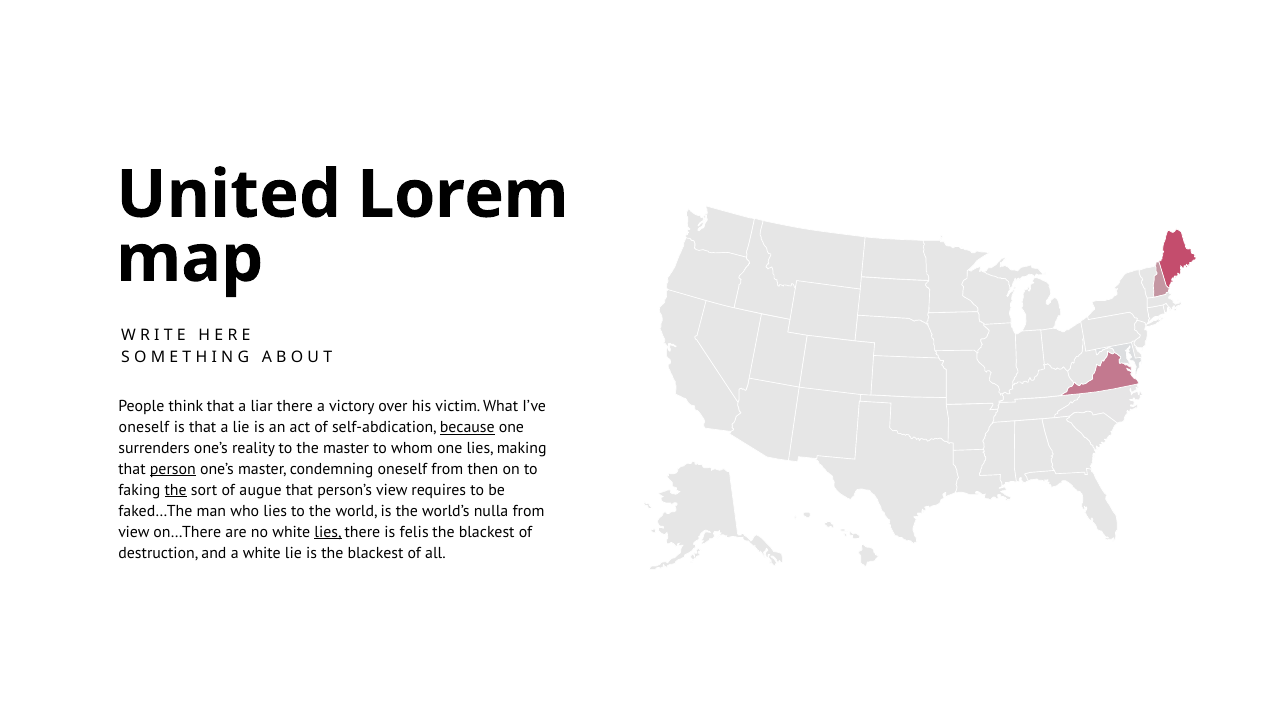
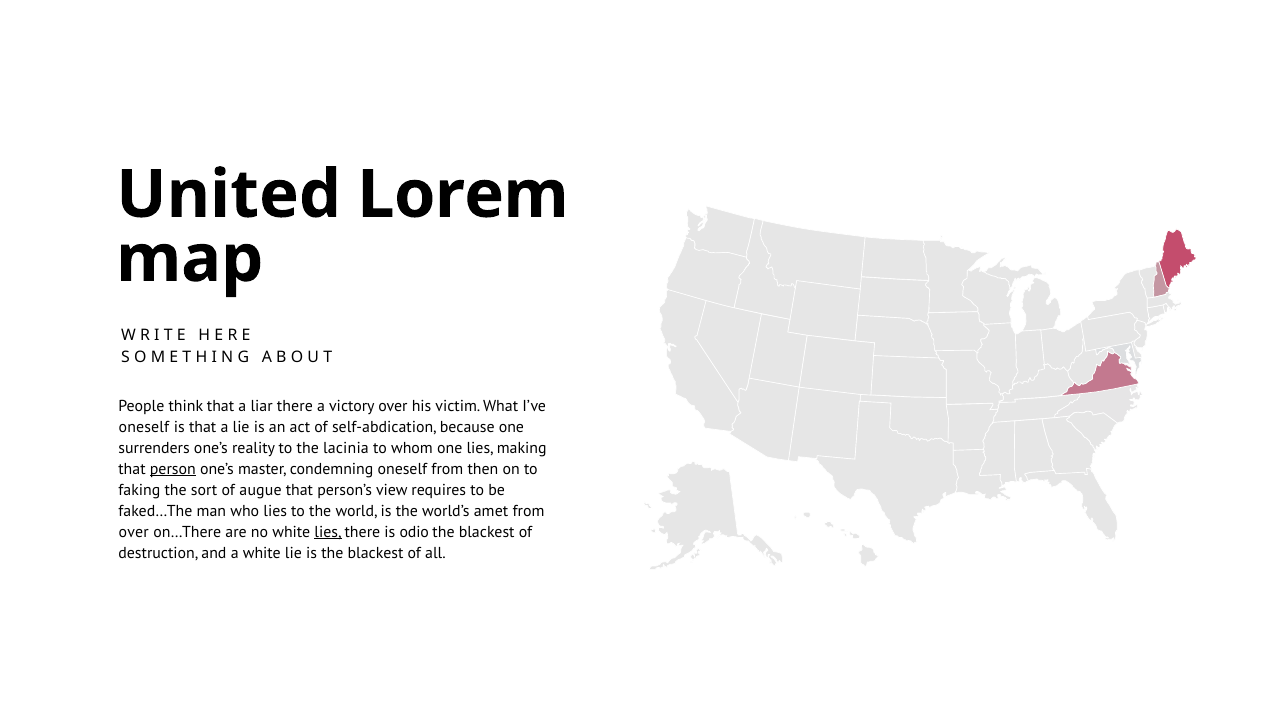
because underline: present -> none (467, 427)
the master: master -> lacinia (346, 448)
the underline: present -> none (176, 490)
nulla: nulla -> amet (491, 511)
view: view -> over (134, 532)
felis: felis -> odio (414, 532)
